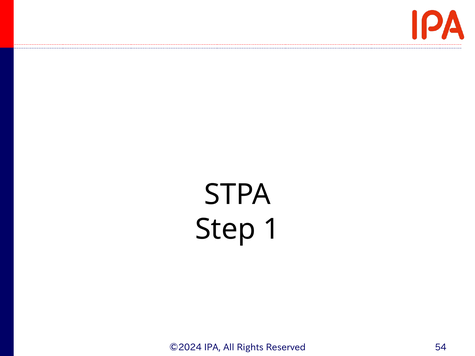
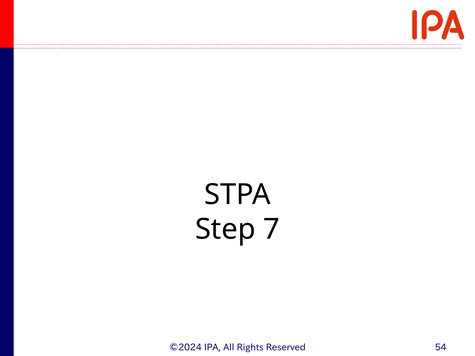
1: 1 -> 7 (272, 230)
